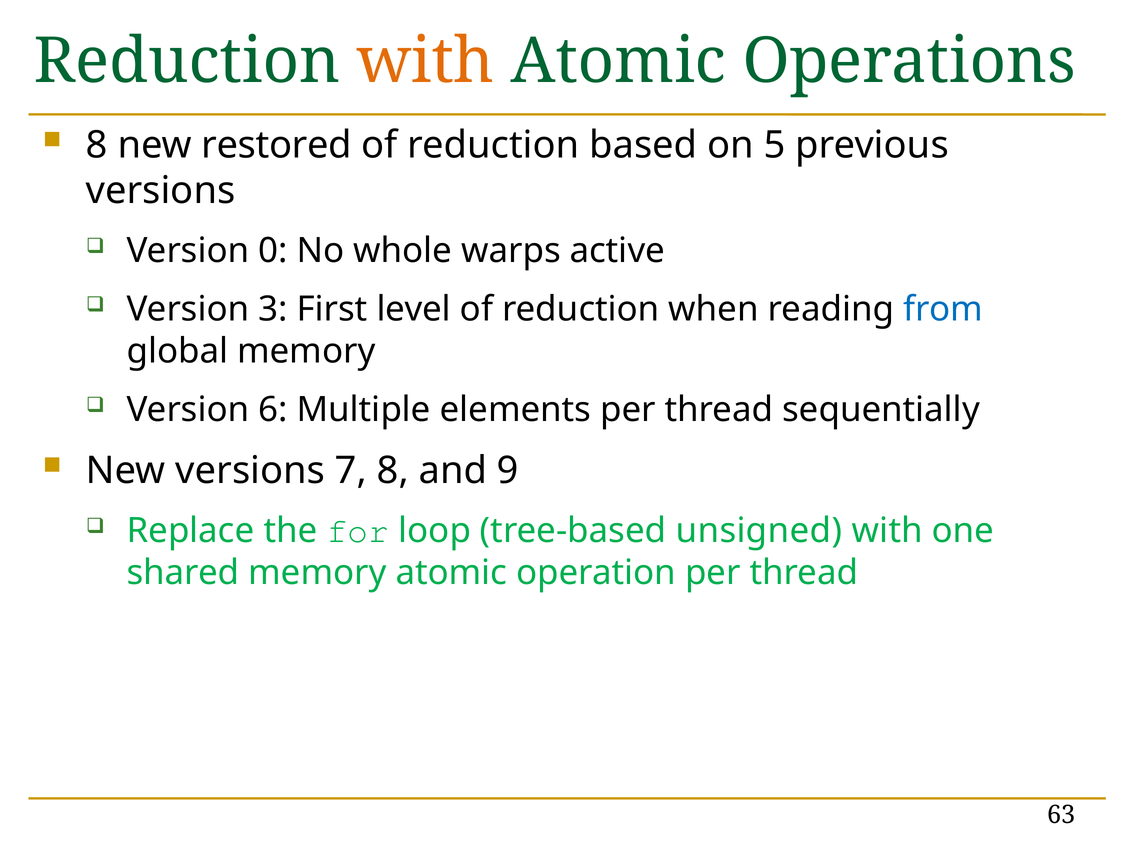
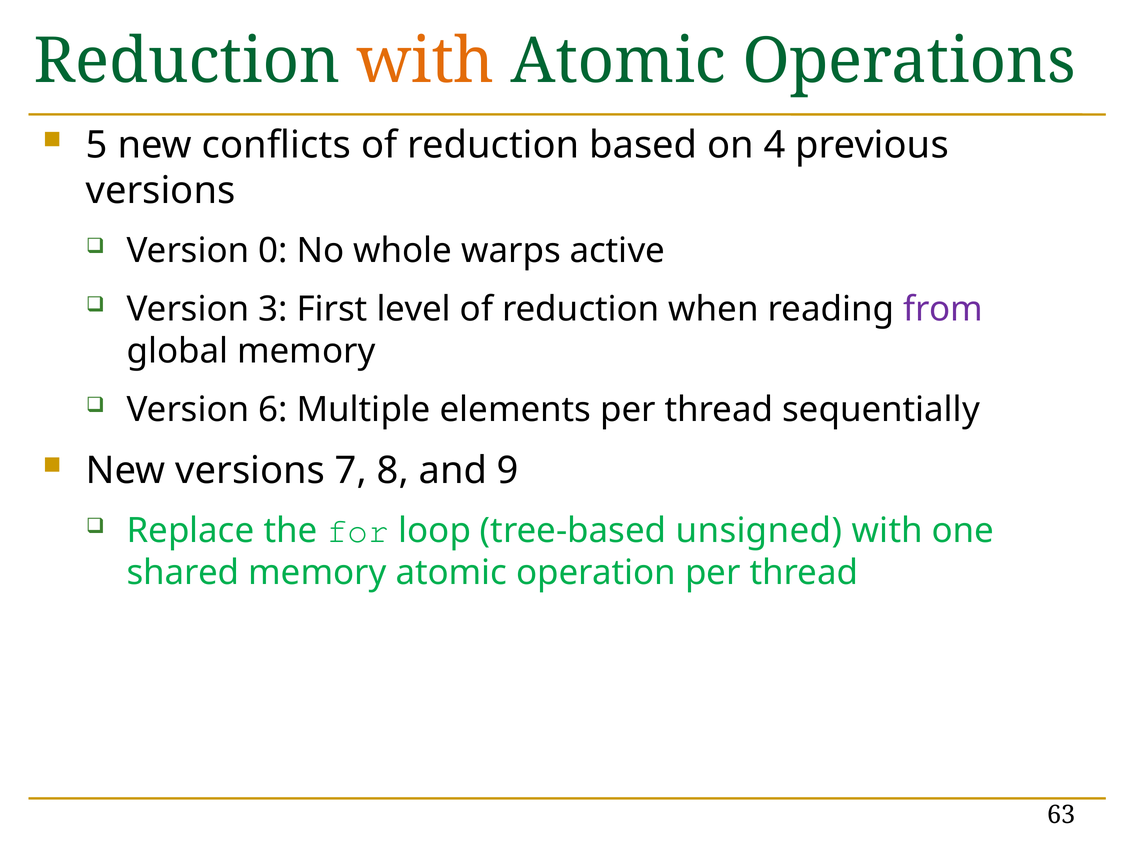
8: 8 -> 5 (97, 145)
restored: restored -> conflicts (276, 145)
5: 5 -> 4 (775, 145)
from colour: blue -> purple (943, 309)
